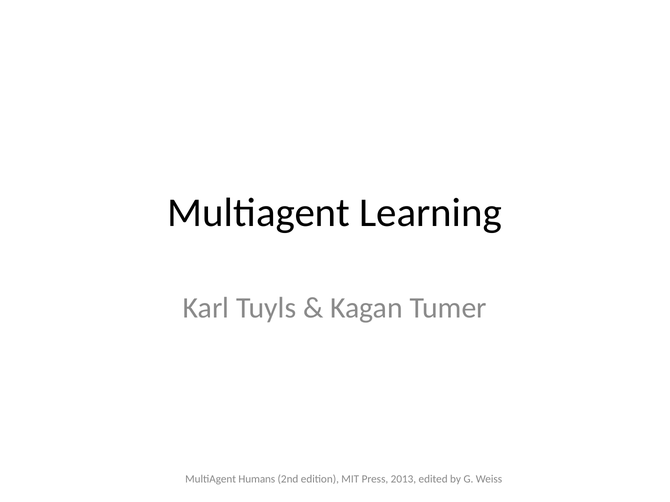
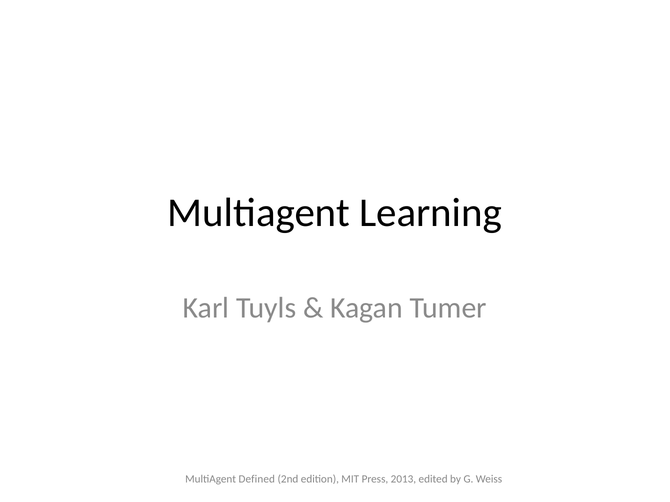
Humans: Humans -> Defined (257, 480)
